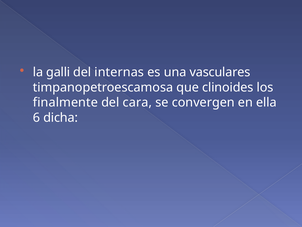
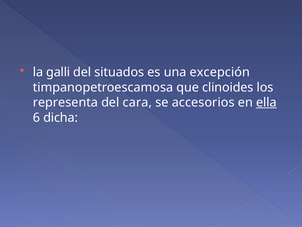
internas: internas -> situados (119, 72)
vasculares: vasculares -> excepción (220, 72)
finalmente: finalmente -> representa (65, 102)
convergen: convergen -> accesorios (203, 102)
ella underline: none -> present (266, 102)
